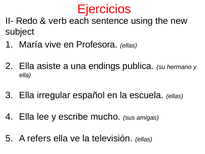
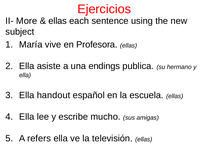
Redo: Redo -> More (27, 21)
verb: verb -> ellas (58, 21)
irregular: irregular -> handout (54, 95)
